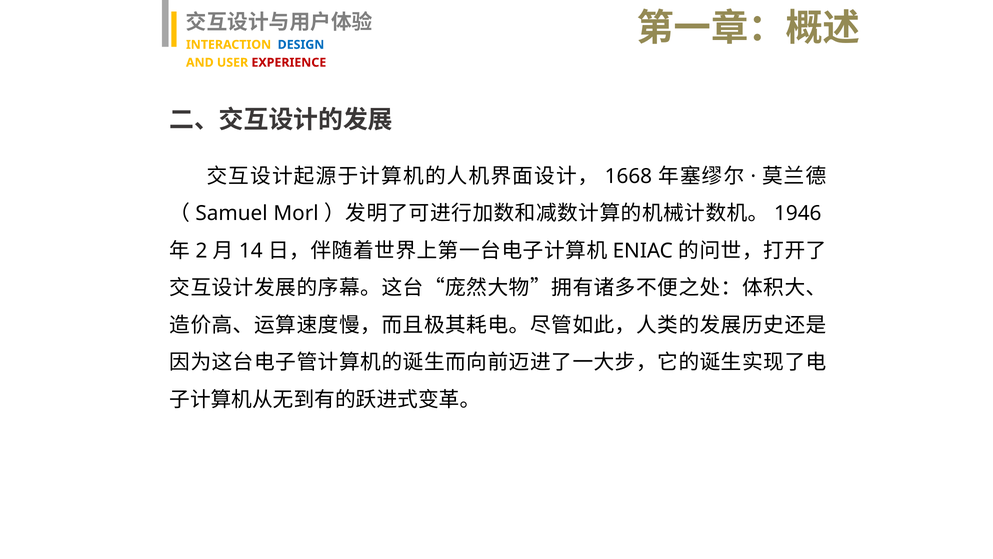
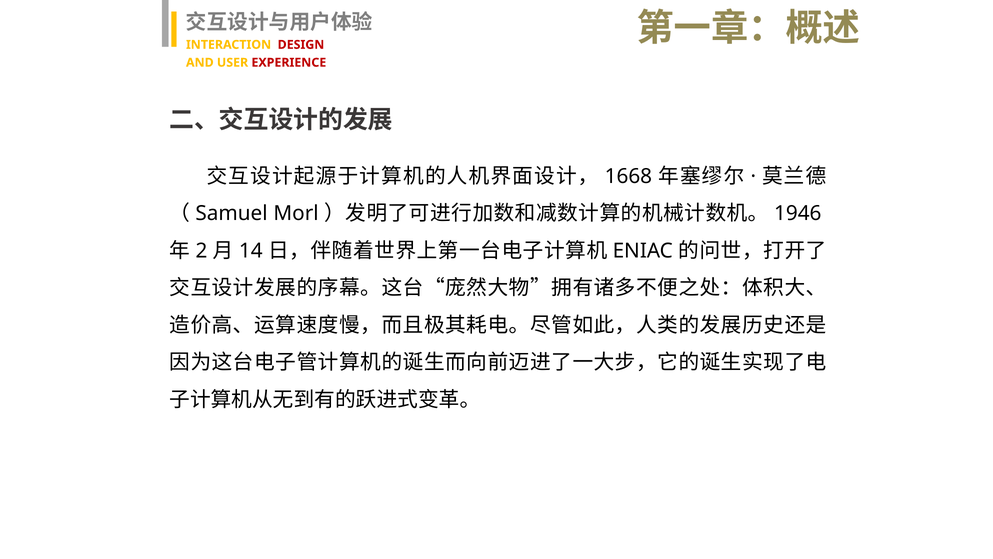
DESIGN colour: blue -> red (301, 45)
